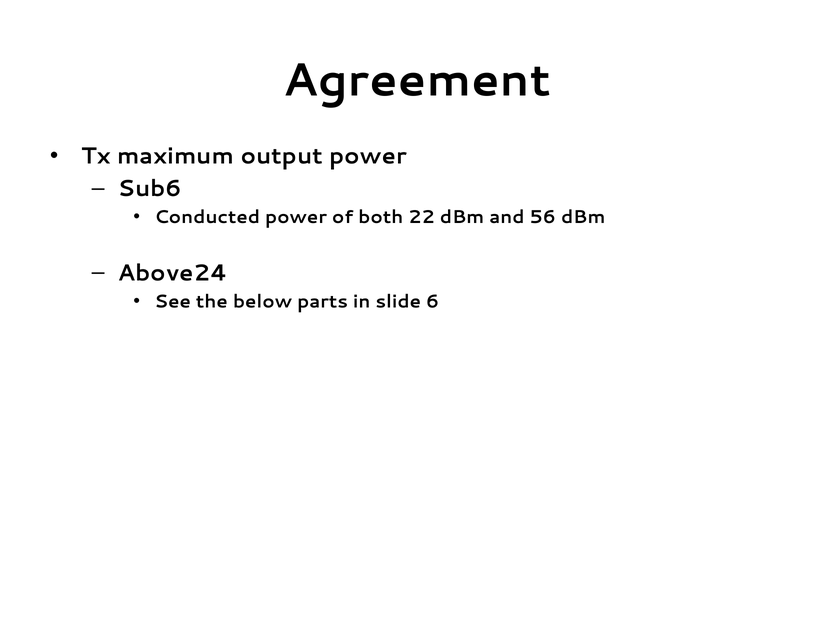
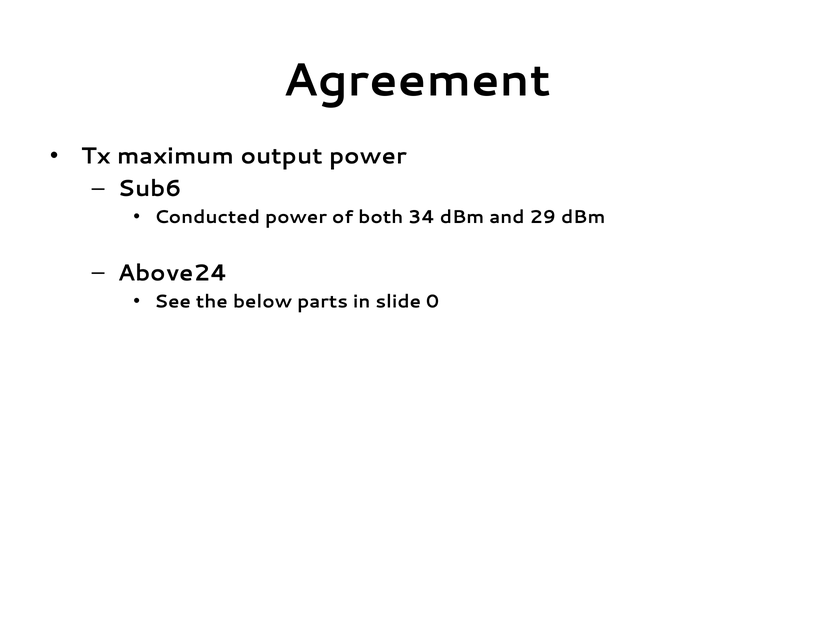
22: 22 -> 34 (422, 217)
56: 56 -> 29 (543, 217)
6: 6 -> 0 (433, 301)
